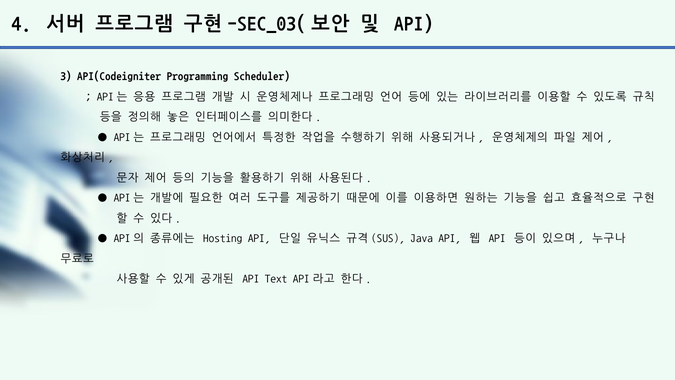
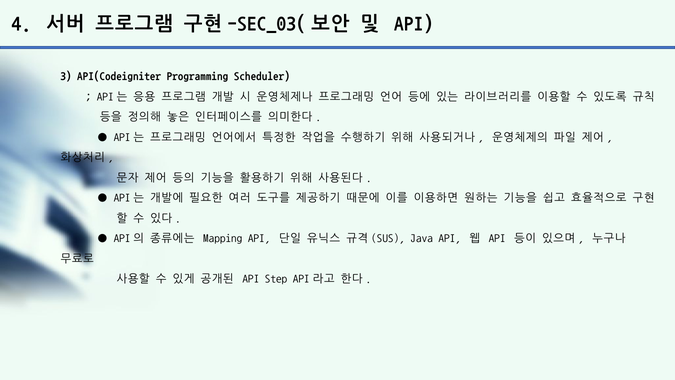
Hosting: Hosting -> Mapping (223, 238)
Text: Text -> Step (276, 278)
